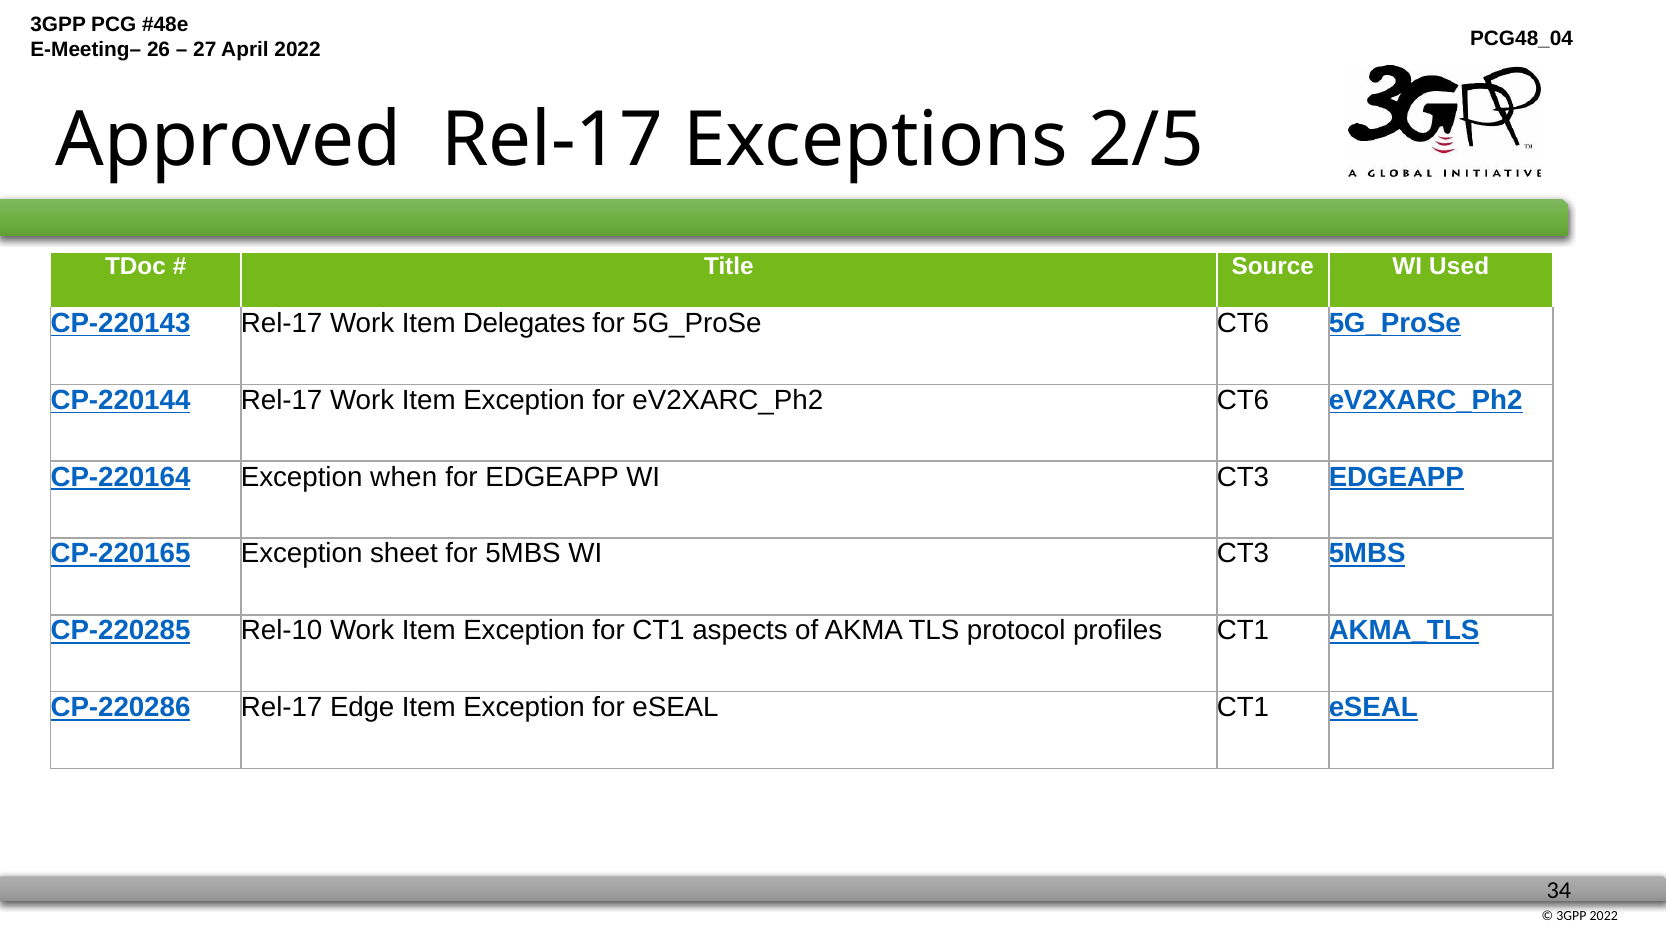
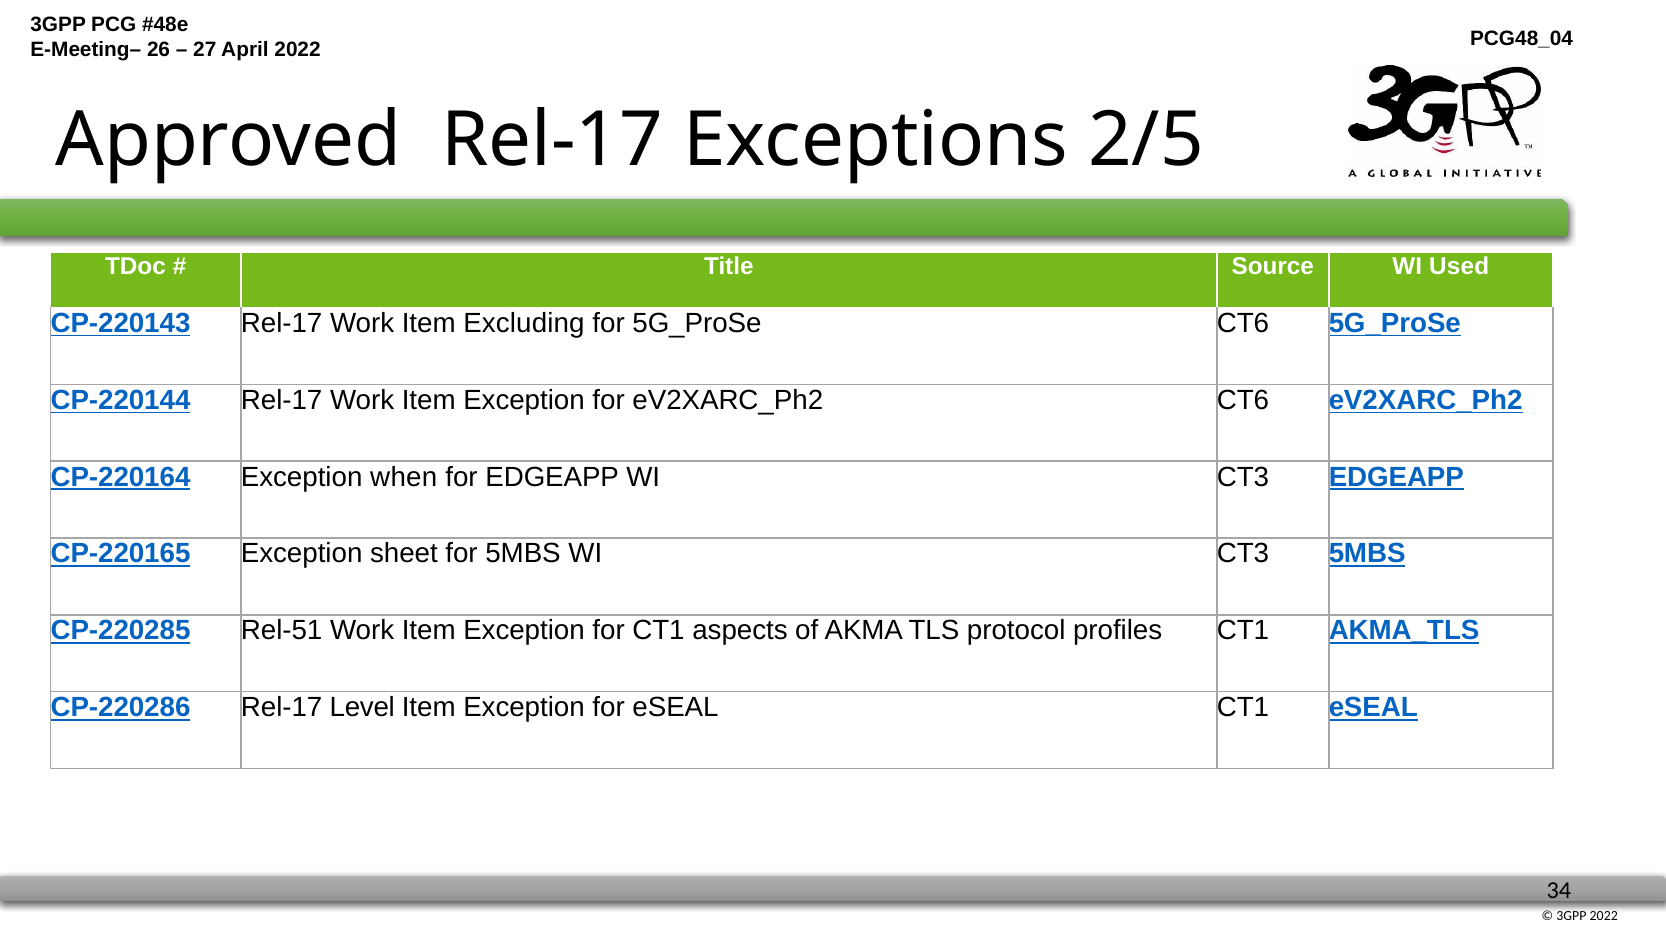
Delegates: Delegates -> Excluding (524, 323)
Rel-10: Rel-10 -> Rel-51 (282, 631)
Edge: Edge -> Level (362, 708)
